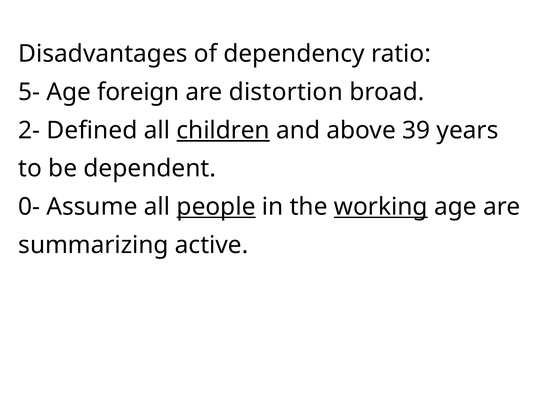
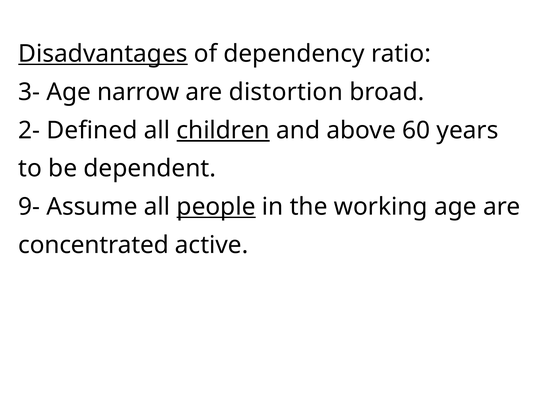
Disadvantages underline: none -> present (103, 54)
5-: 5- -> 3- (29, 92)
foreign: foreign -> narrow (138, 92)
39: 39 -> 60 (416, 130)
0-: 0- -> 9- (29, 207)
working underline: present -> none (381, 207)
summarizing: summarizing -> concentrated (94, 245)
